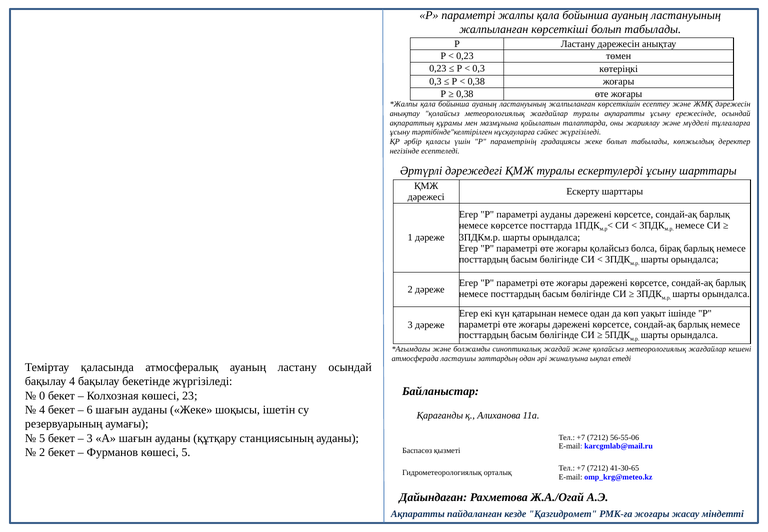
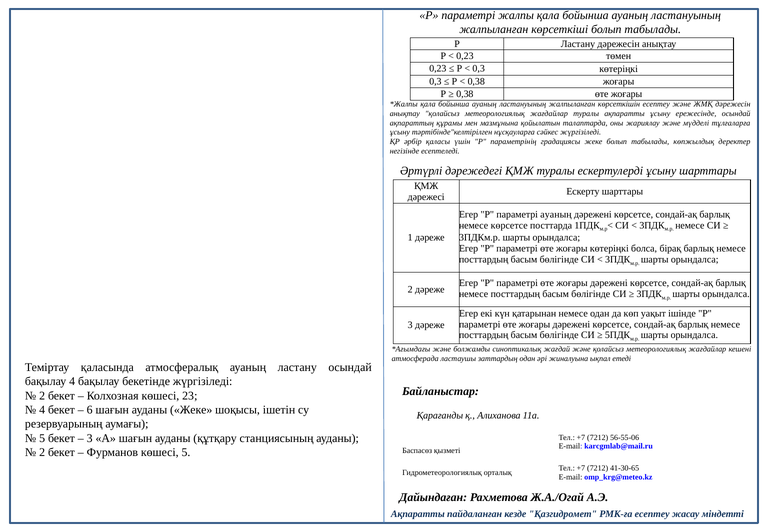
параметрі ауданы: ауданы -> ауаның (556, 214)
жоғары қолайсыз: қолайсыз -> көтеріңкі (609, 248)
0: 0 -> 2 (42, 395)
РМК-ға жоғары: жоғары -> есептеу (652, 514)
